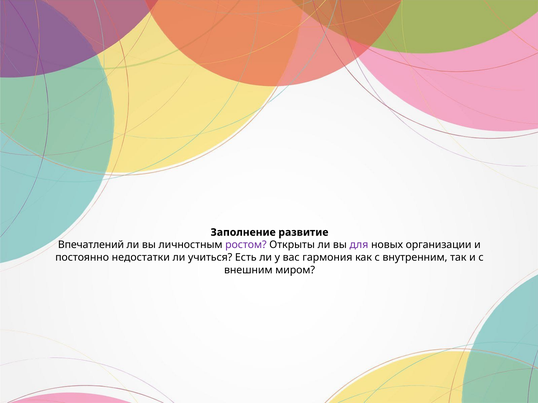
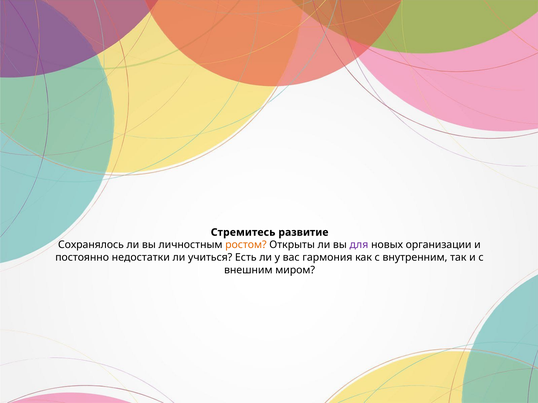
Заполнение: Заполнение -> Стремитесь (243, 233)
Впечатлений: Впечатлений -> Сохранялось (91, 245)
ростом colour: purple -> orange (246, 245)
